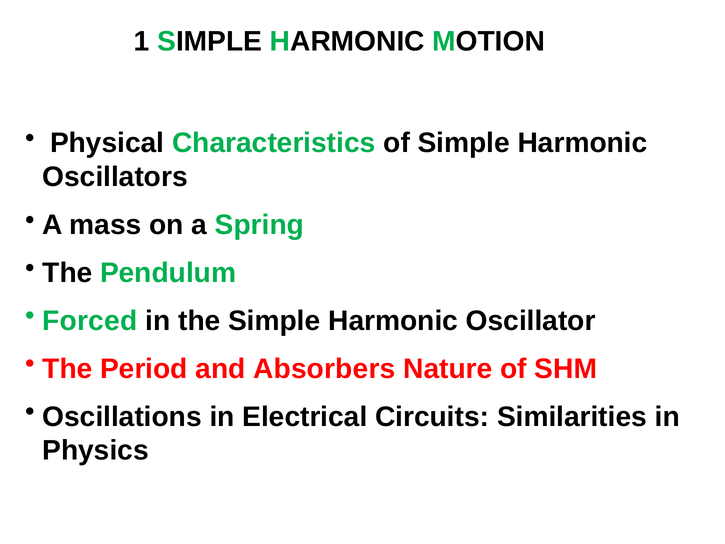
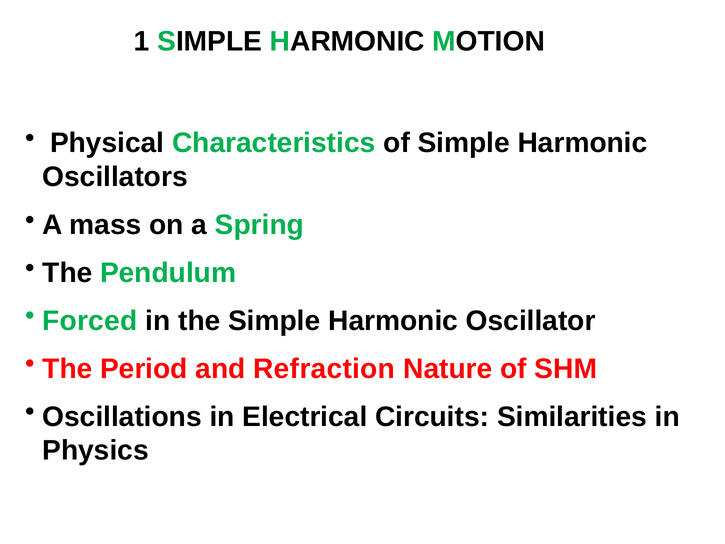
Absorbers: Absorbers -> Refraction (324, 369)
